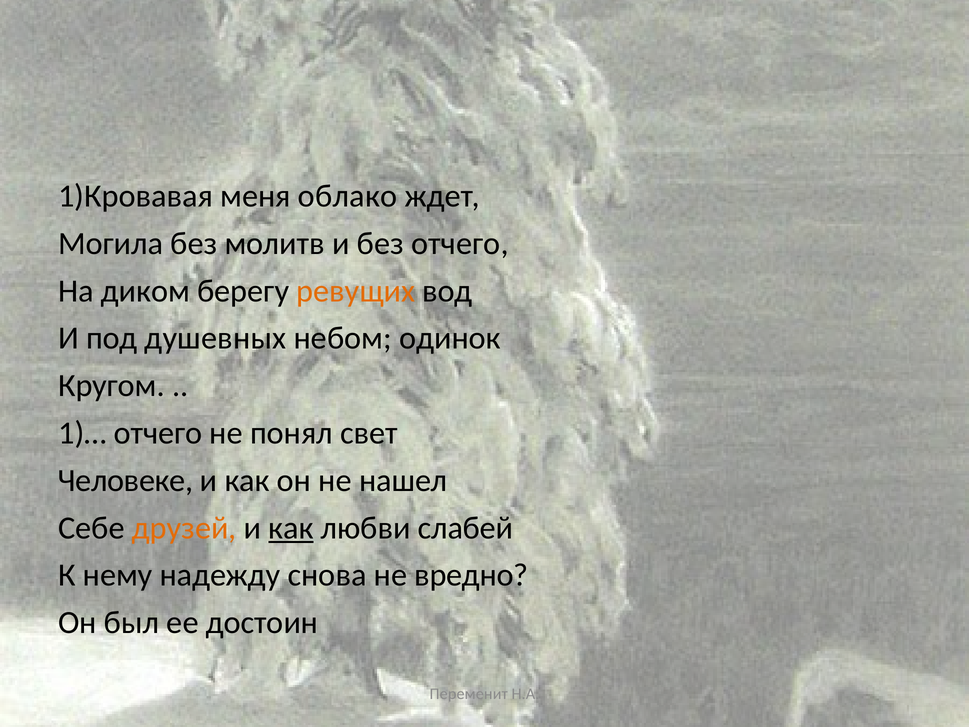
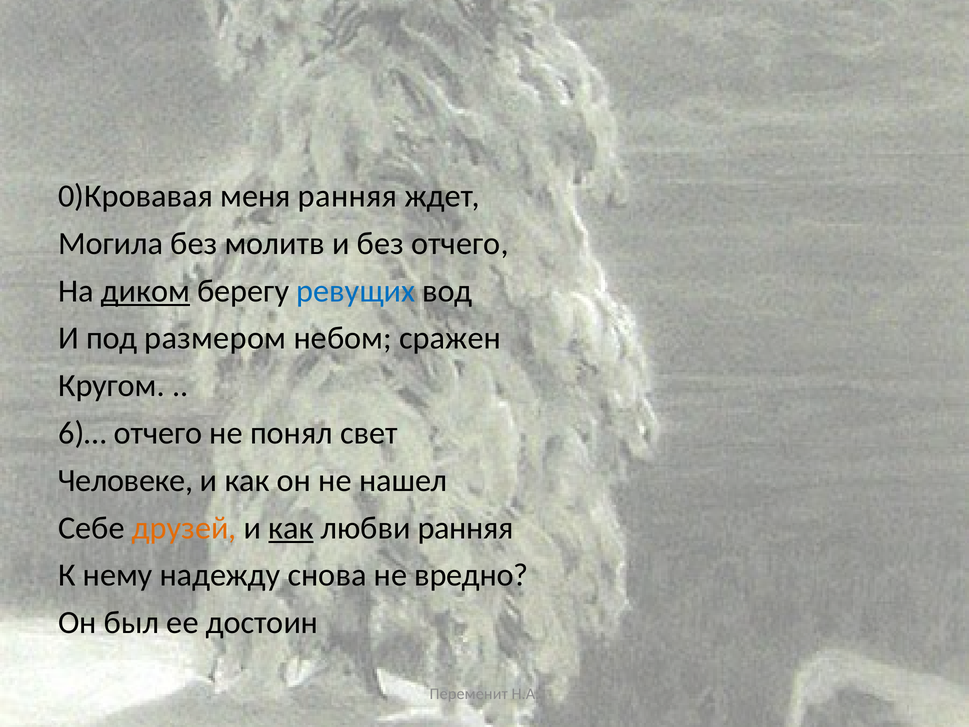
1)Кровавая: 1)Кровавая -> 0)Кровавая (136, 196)
меня облако: облако -> ранняя (348, 196)
диком underline: none -> present (145, 291)
ревущих colour: orange -> blue (356, 291)
душевных: душевных -> размером (215, 338)
одинок: одинок -> сражен (450, 338)
1)…: 1)… -> 6)… (82, 433)
любви слабей: слабей -> ранняя (466, 528)
